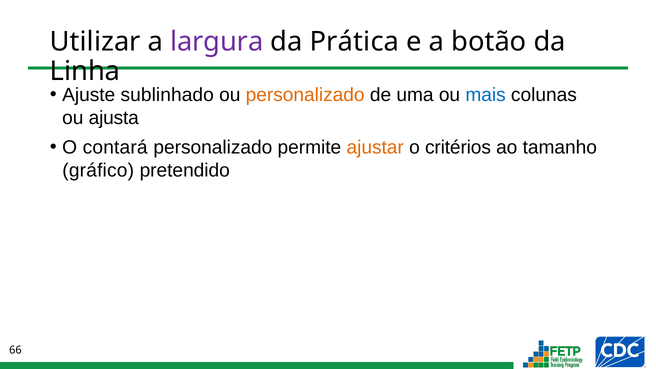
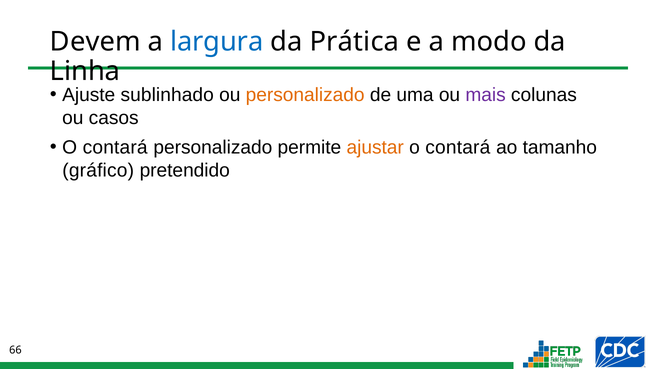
Utilizar: Utilizar -> Devem (95, 42)
largura colour: purple -> blue (217, 42)
botão: botão -> modo (489, 42)
mais colour: blue -> purple (486, 95)
ajusta: ajusta -> casos (114, 118)
critérios: critérios -> contará (458, 148)
